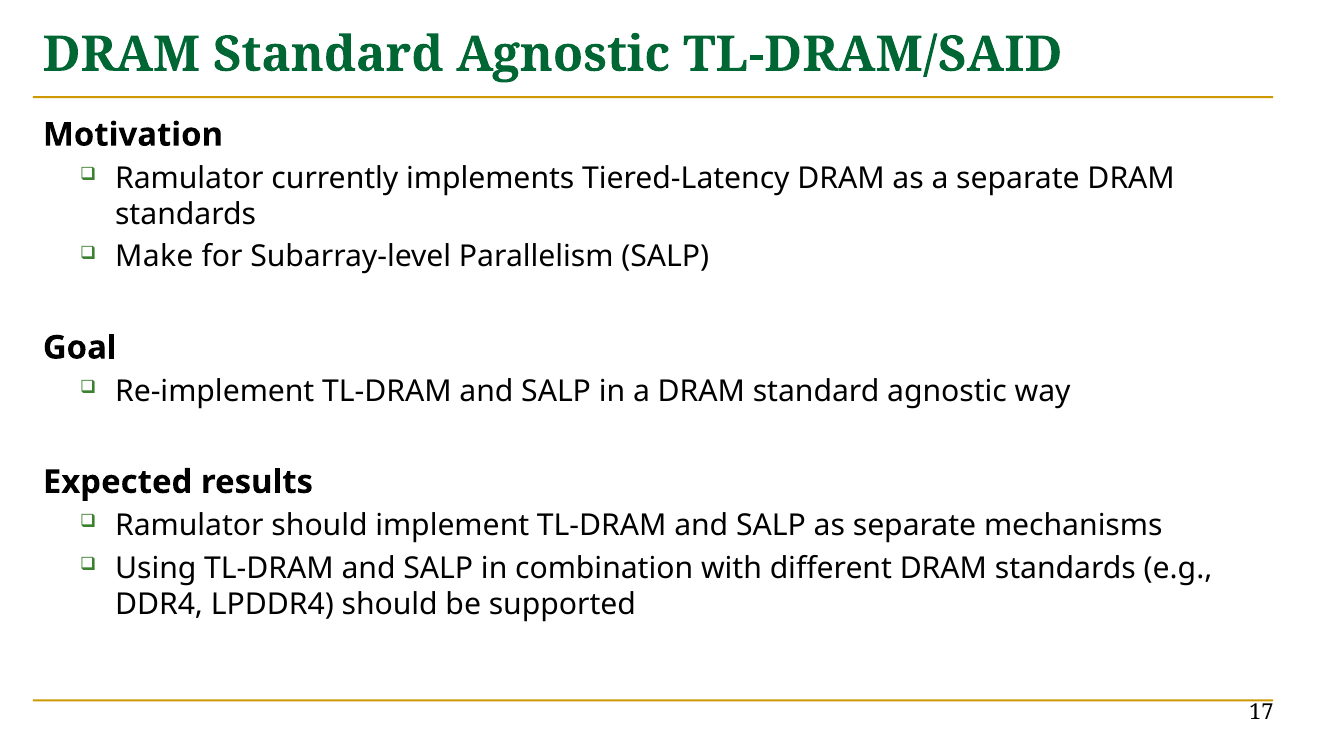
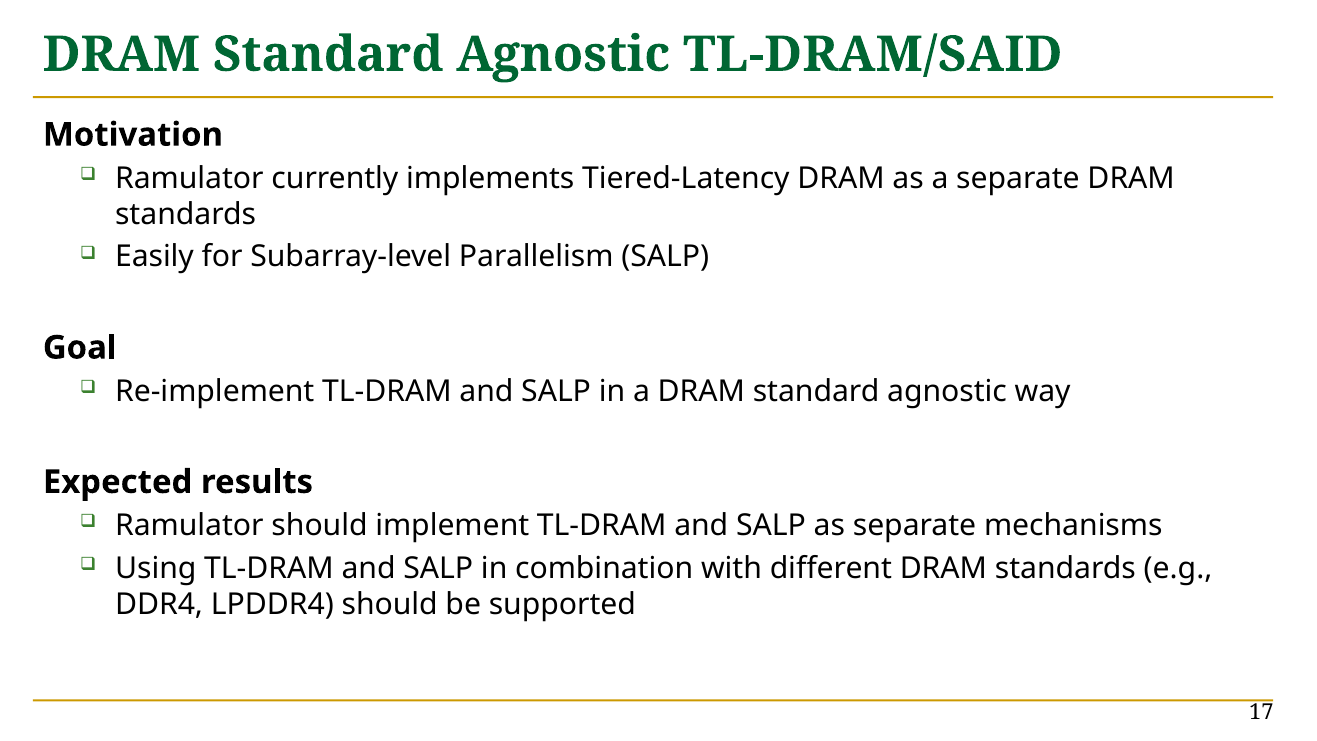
Make: Make -> Easily (155, 257)
